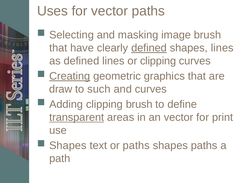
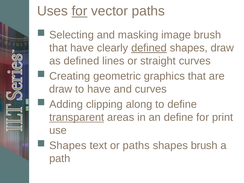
for underline: none -> present (80, 11)
shapes lines: lines -> draw (222, 48)
or clipping: clipping -> straight (158, 61)
Creating underline: present -> none (70, 76)
to such: such -> have (99, 89)
clipping brush: brush -> along (139, 104)
an vector: vector -> define (179, 117)
shapes paths: paths -> brush (204, 146)
